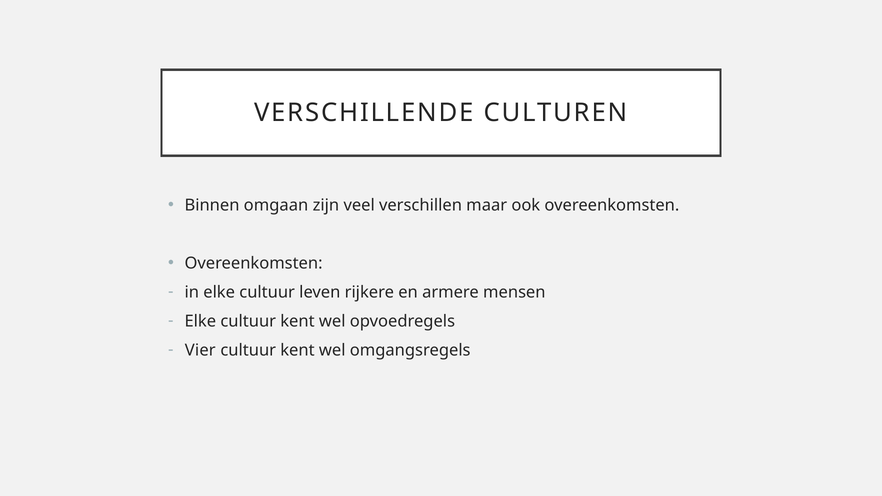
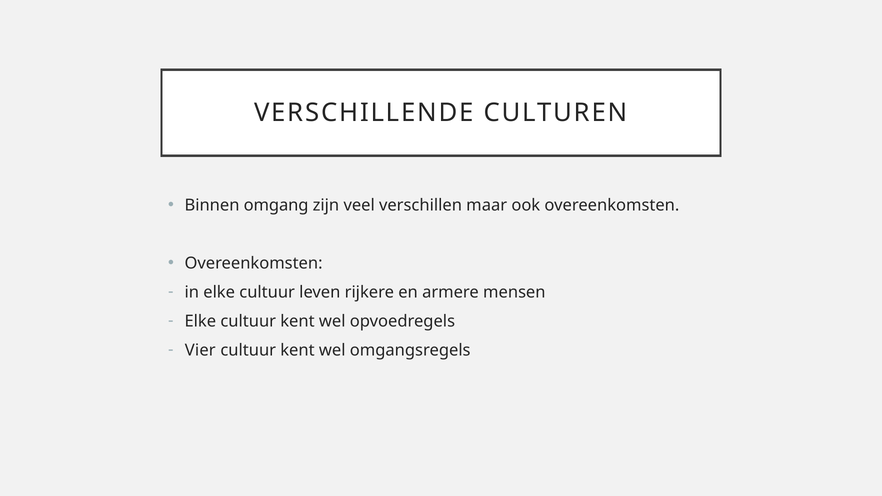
omgaan: omgaan -> omgang (276, 205)
